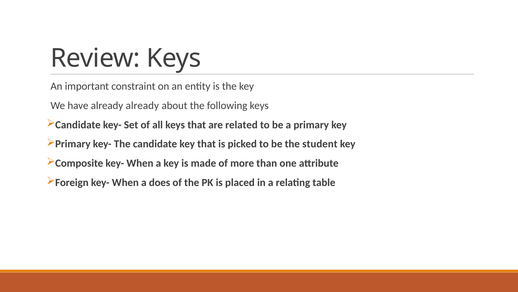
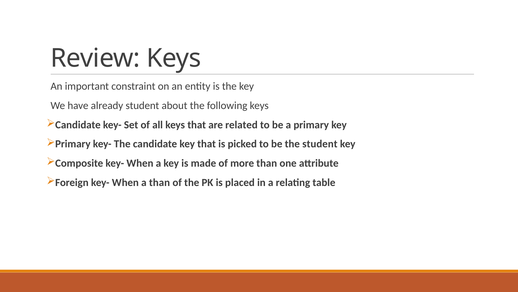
already already: already -> student (142, 105)
a does: does -> than (159, 182)
